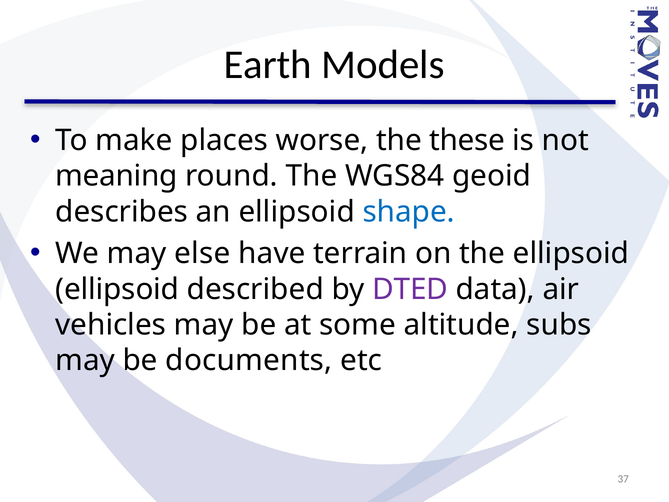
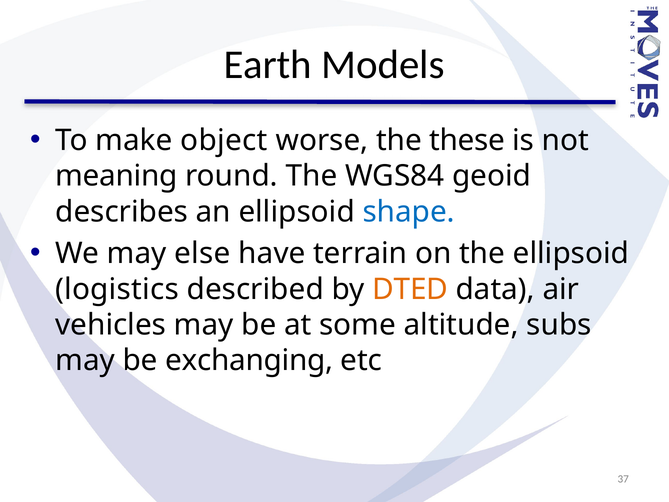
places: places -> object (224, 140)
ellipsoid: ellipsoid -> logistics (117, 289)
DTED colour: purple -> orange (410, 289)
documents: documents -> exchanging (249, 360)
